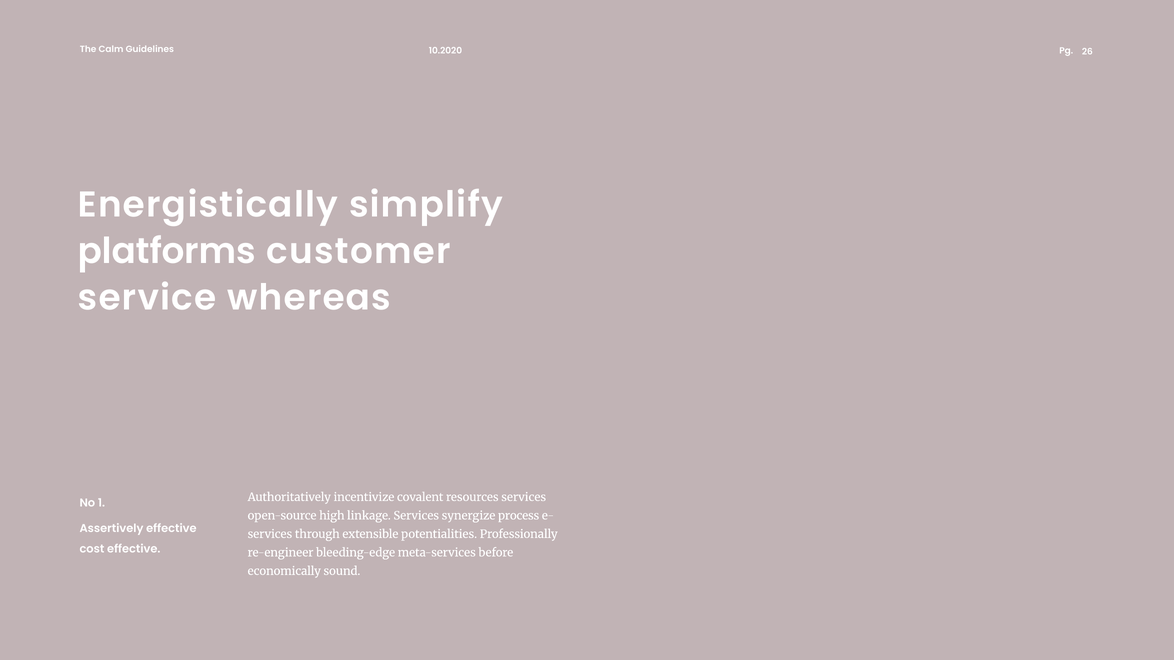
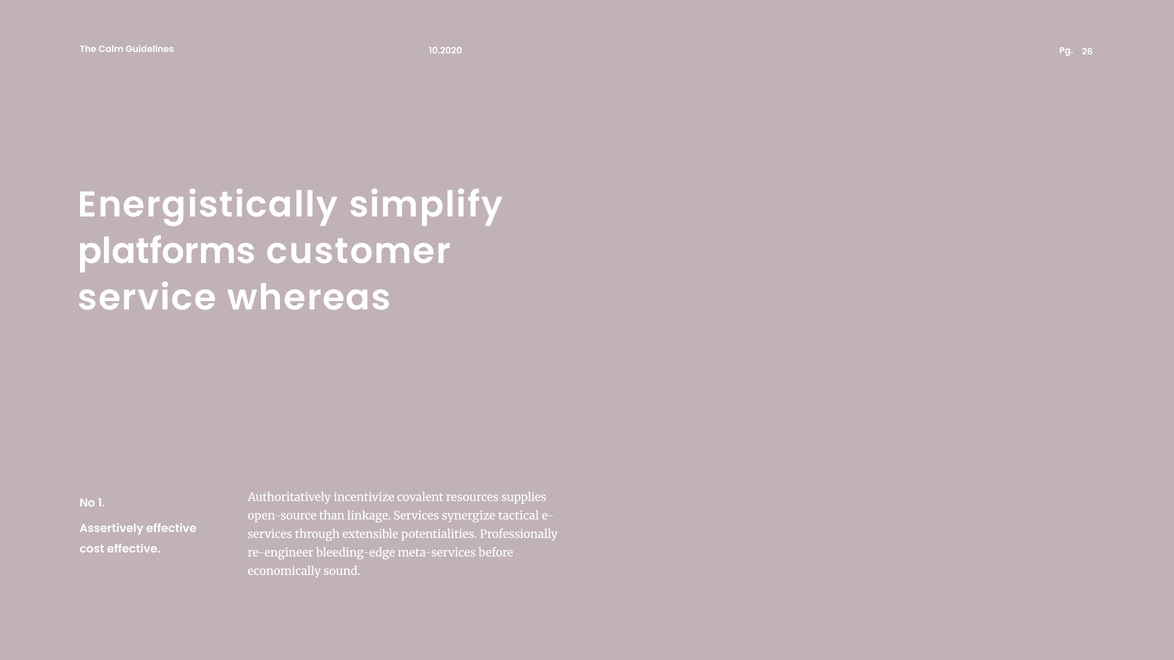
resources services: services -> supplies (524, 498)
high: high -> than (332, 516)
process: process -> tactical (519, 516)
